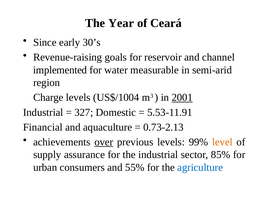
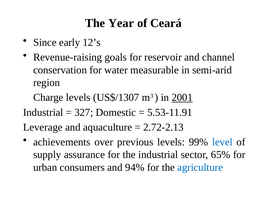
30’s: 30’s -> 12’s (92, 42)
implemented: implemented -> conservation (60, 70)
US$/1004: US$/1004 -> US$/1307 (116, 97)
Financial: Financial -> Leverage (43, 127)
0.73-2.13: 0.73-2.13 -> 2.72-2.13 (163, 127)
over underline: present -> none (104, 141)
level colour: orange -> blue (222, 141)
85%: 85% -> 65% (221, 154)
55%: 55% -> 94% (135, 167)
